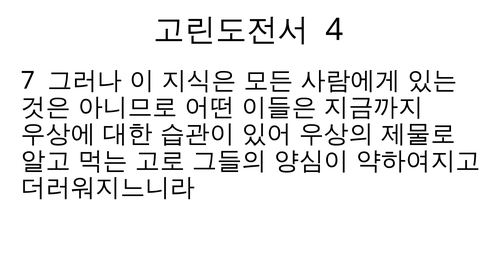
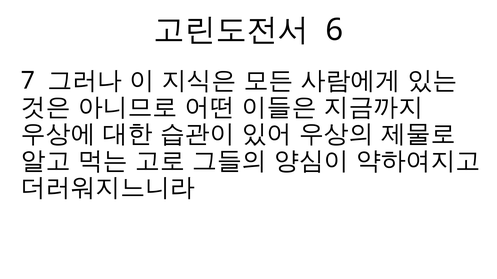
4: 4 -> 6 (335, 30)
